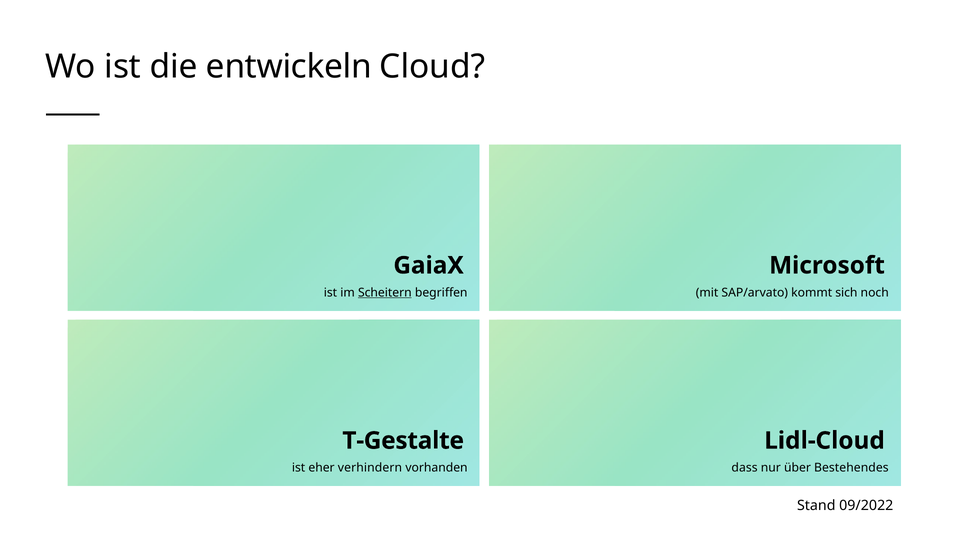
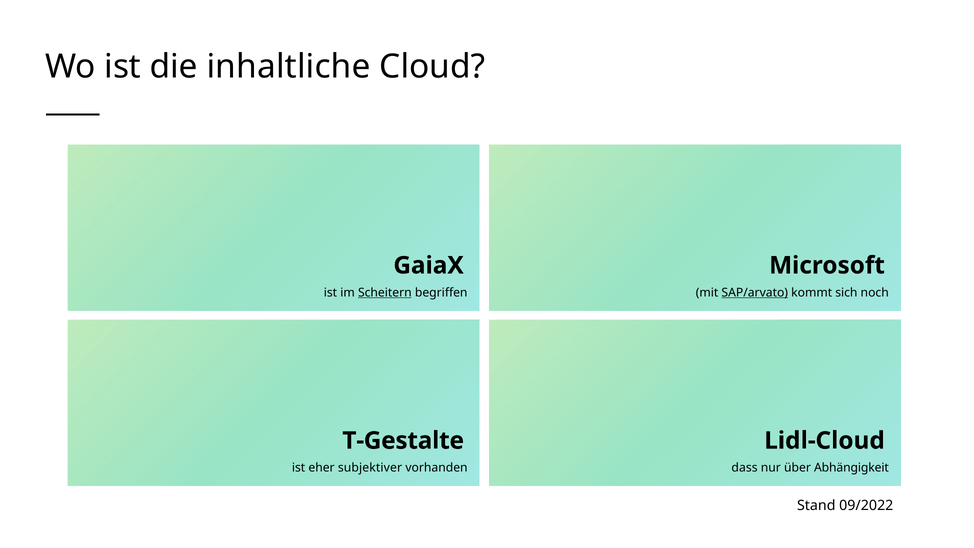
entwickeln: entwickeln -> inhaltliche (289, 67)
SAP/arvato underline: none -> present (755, 293)
verhindern: verhindern -> subjektiver (370, 468)
Bestehendes: Bestehendes -> Abhängigkeit (851, 468)
